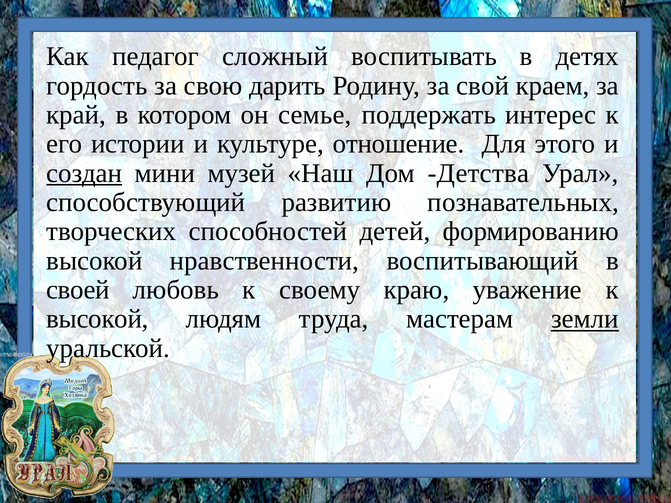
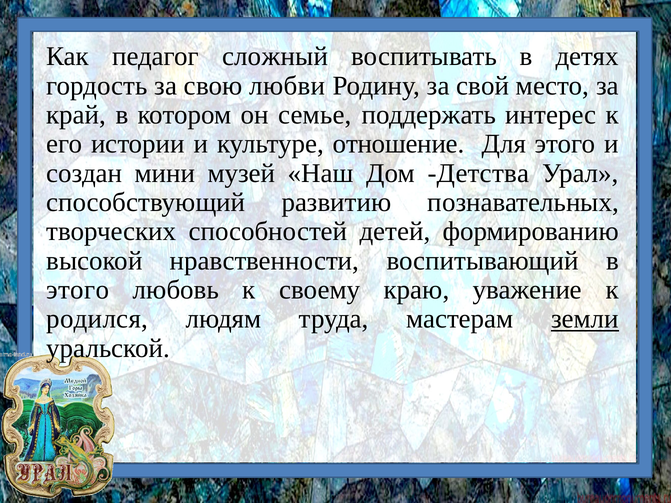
дарить: дарить -> любви (287, 86)
краем: краем -> место (553, 86)
создан underline: present -> none (84, 173)
своей: своей -> этого (78, 290)
высокой: высокой -> родился (97, 319)
